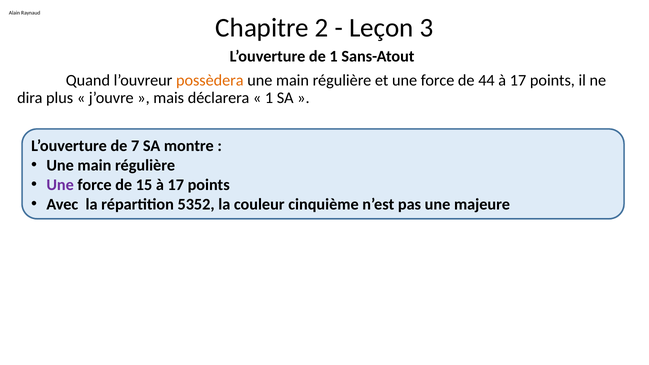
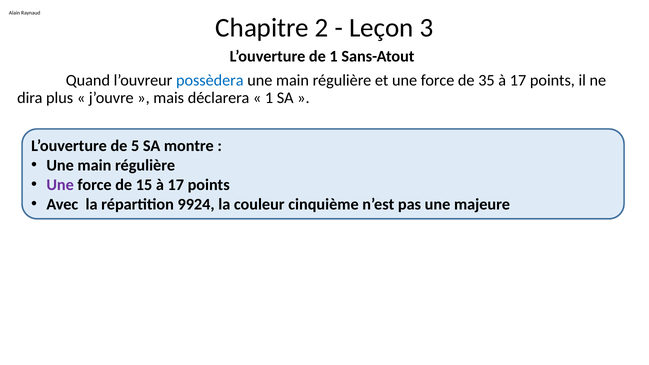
possèdera colour: orange -> blue (210, 81)
44: 44 -> 35 (486, 81)
7: 7 -> 5 (135, 146)
5352: 5352 -> 9924 (196, 204)
